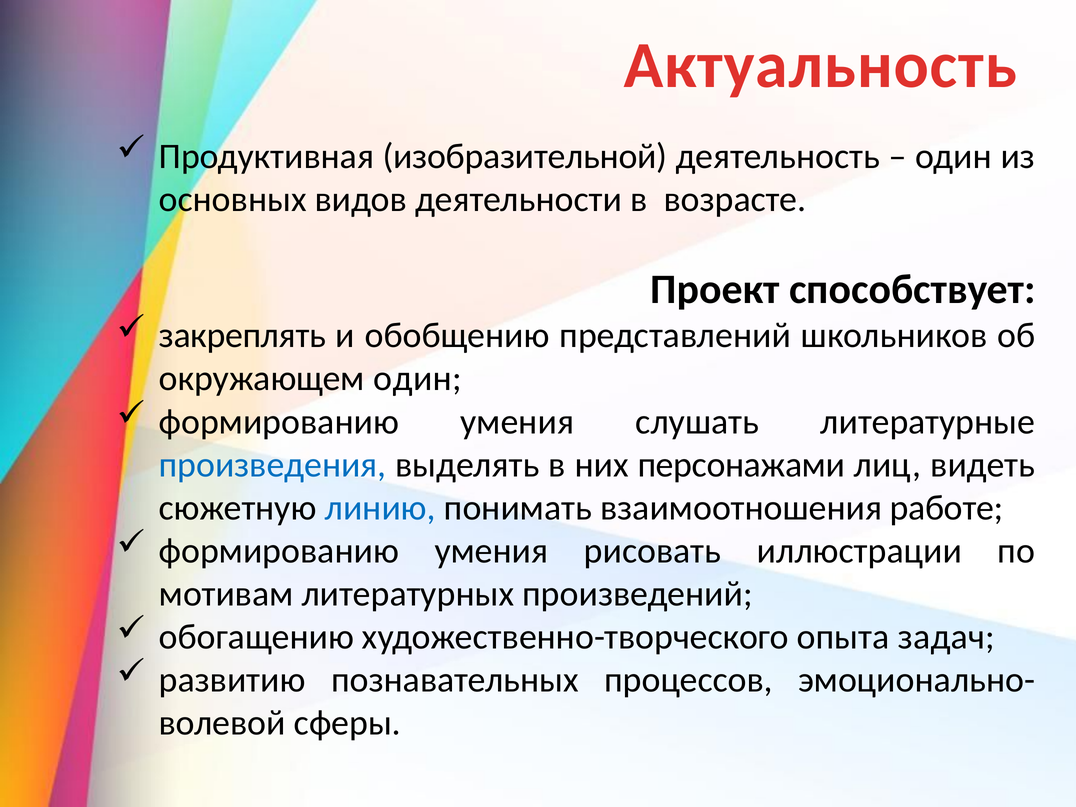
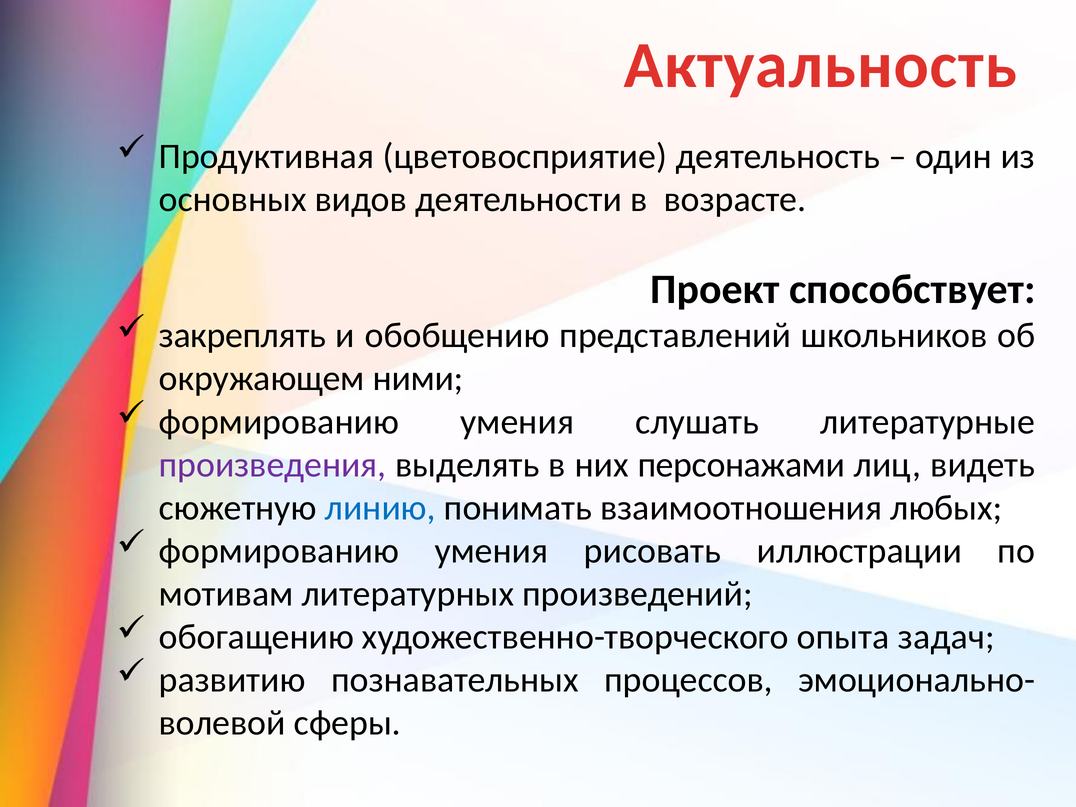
изобразительной: изобразительной -> цветовосприятие (525, 156)
окружающем один: один -> ними (418, 379)
произведения colour: blue -> purple (273, 465)
работе: работе -> любых (946, 508)
